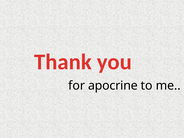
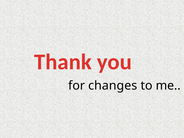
apocrine: apocrine -> changes (113, 86)
